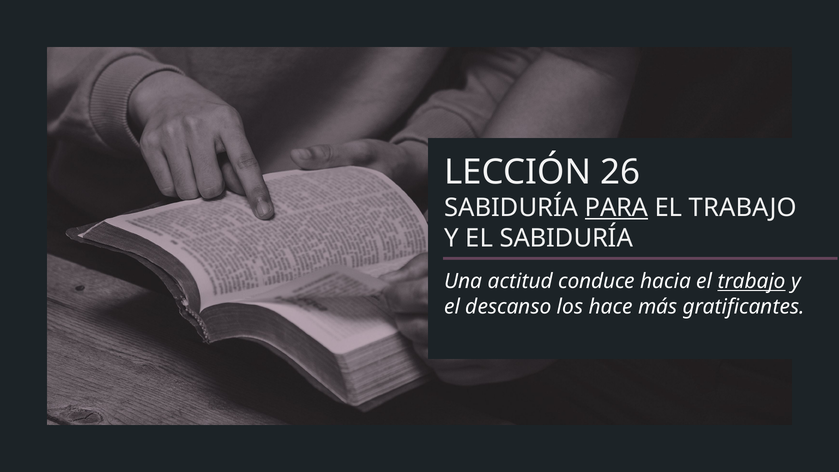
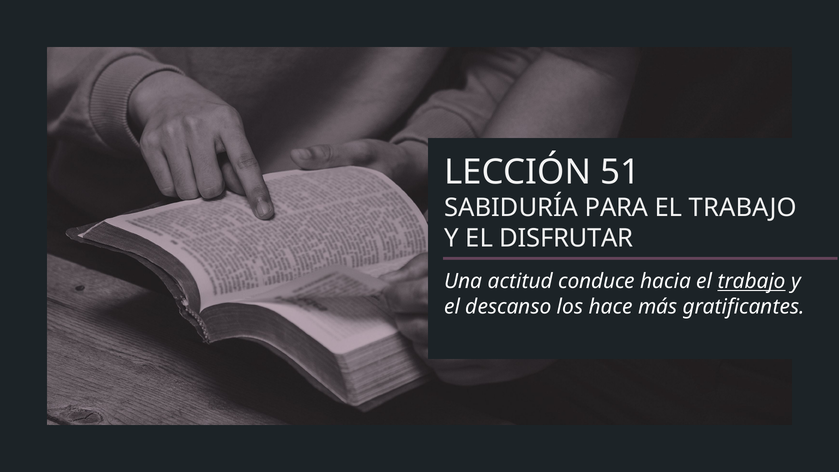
26: 26 -> 51 (620, 172)
PARA underline: present -> none (617, 208)
EL SABIDURÍA: SABIDURÍA -> DISFRUTAR (566, 238)
